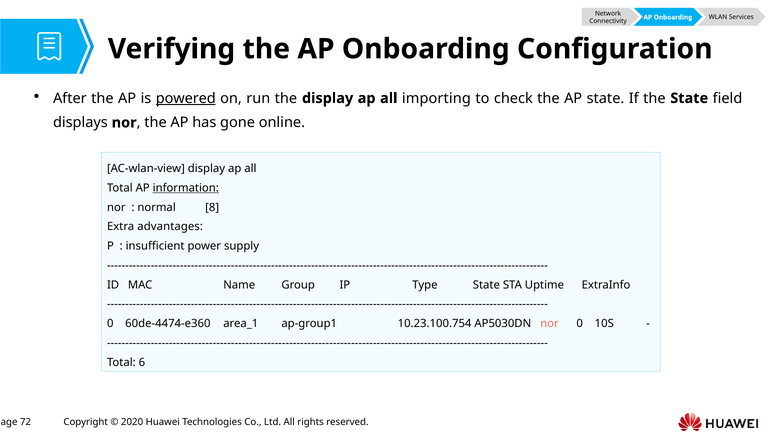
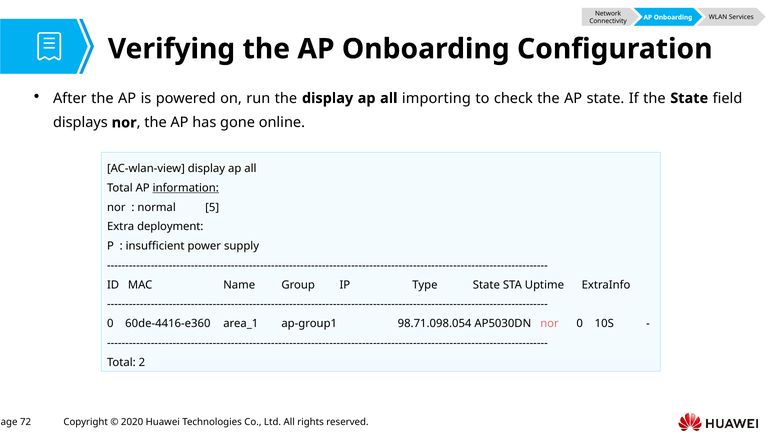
powered underline: present -> none (186, 98)
8: 8 -> 5 (212, 207)
advantages: advantages -> deployment (170, 227)
60de-4474-e360: 60de-4474-e360 -> 60de-4416-e360 (168, 324)
10.23.100.754: 10.23.100.754 -> 98.71.098.054 (435, 324)
6: 6 -> 2 (142, 362)
